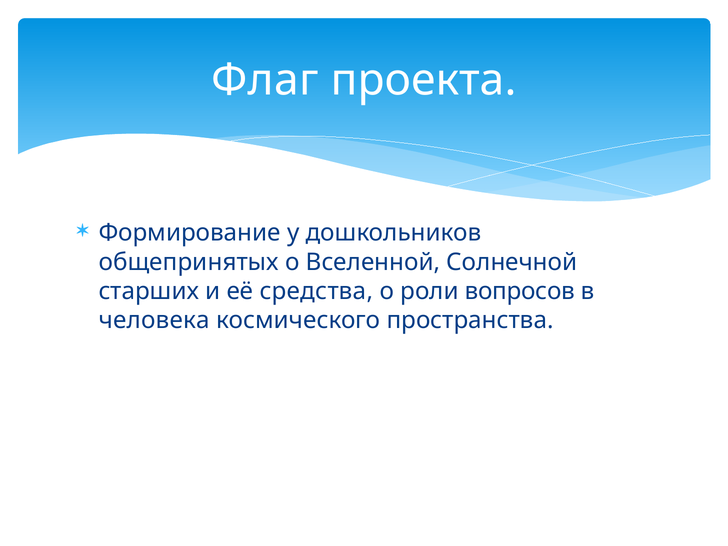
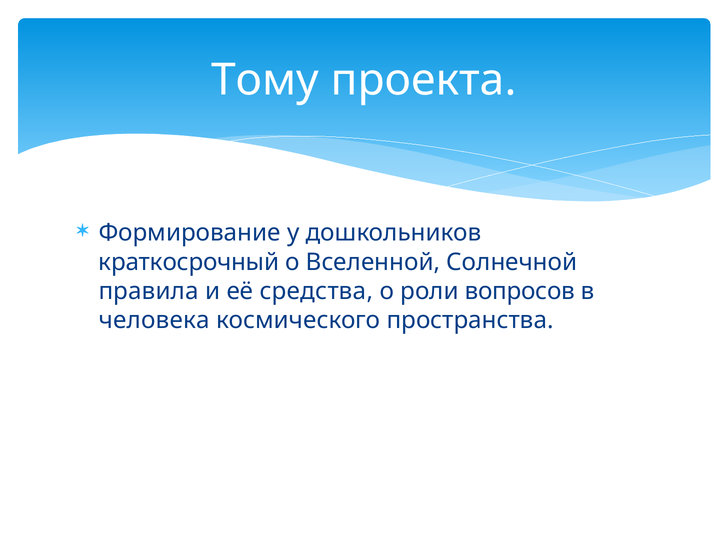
Флаг: Флаг -> Тому (265, 80)
общепринятых: общепринятых -> краткосрочный (189, 262)
старших: старших -> правила (149, 291)
